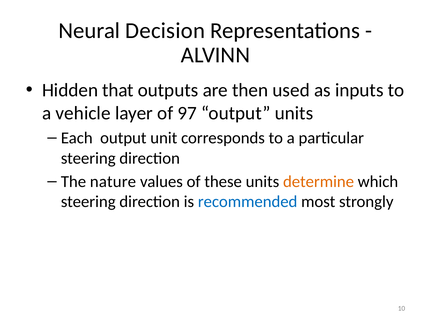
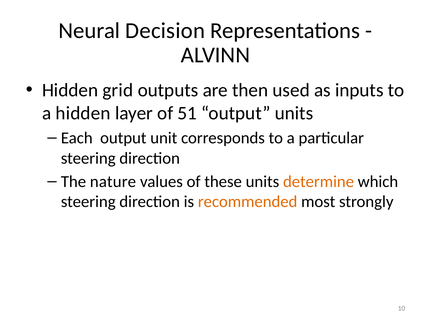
that: that -> grid (118, 90)
a vehicle: vehicle -> hidden (83, 113)
97: 97 -> 51 (187, 113)
recommended colour: blue -> orange (248, 202)
